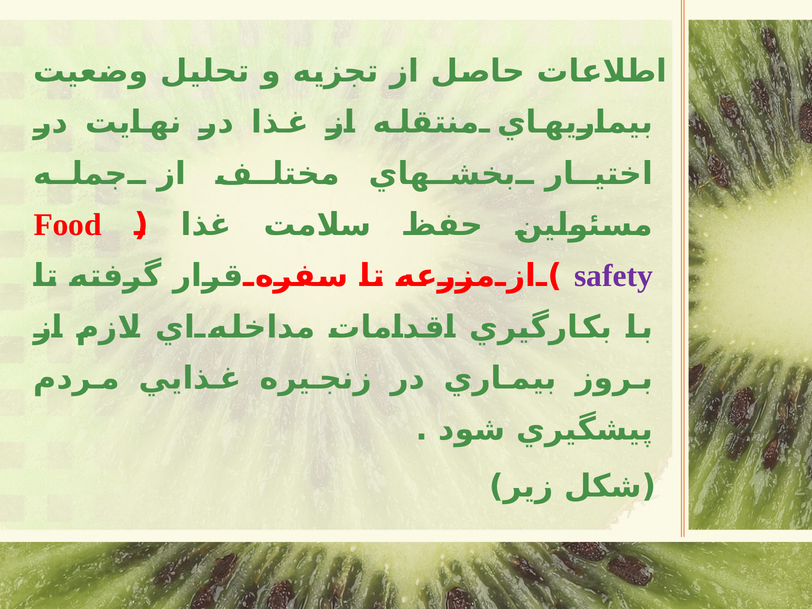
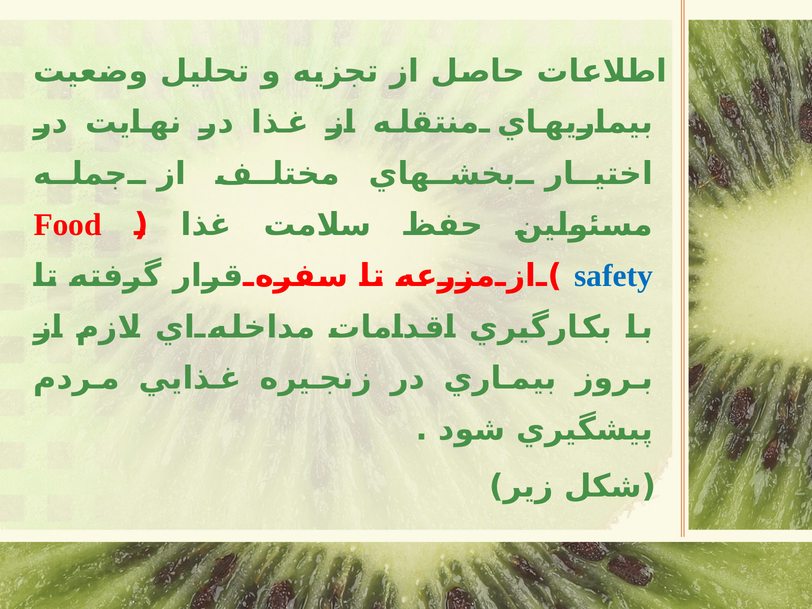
safety colour: purple -> blue (613, 276)
